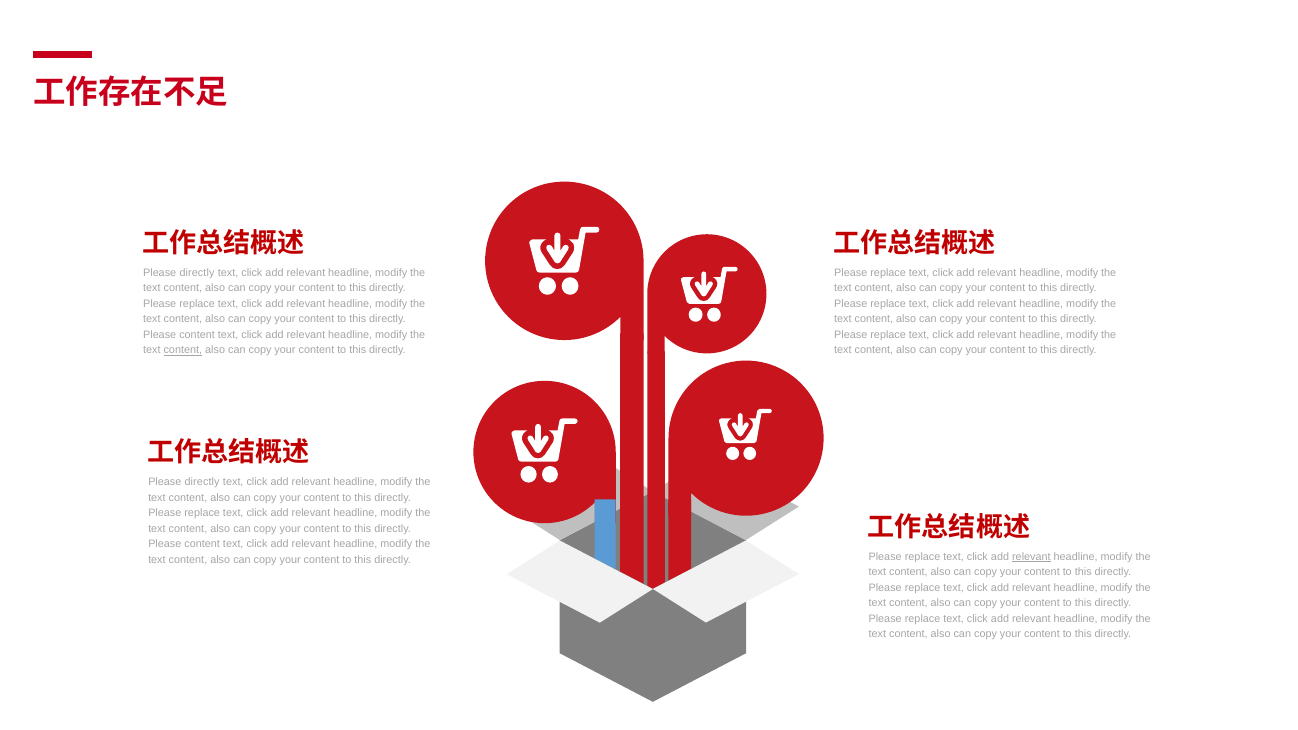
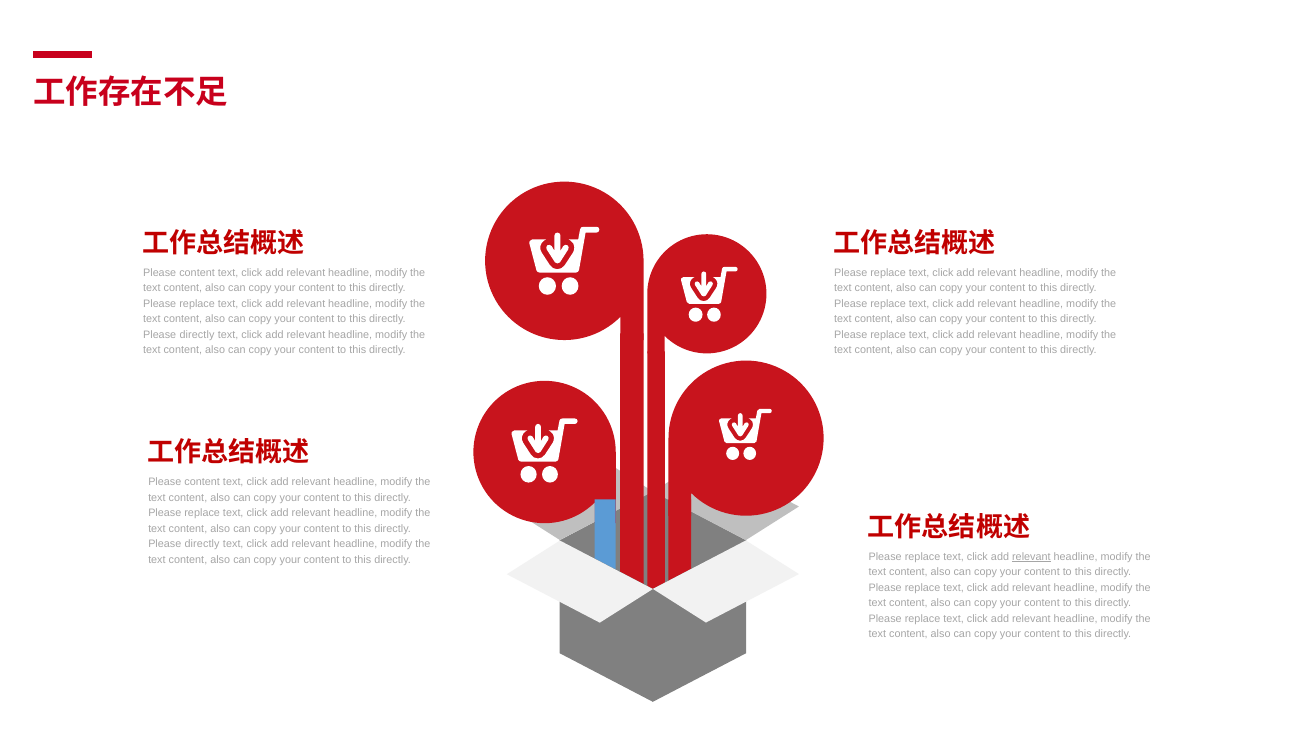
directly: directly -> content (197, 273)
content: content -> directly (197, 335)
content underline: present -> none (183, 350)
directly: directly -> content (202, 482)
content: content -> directly (202, 544)
